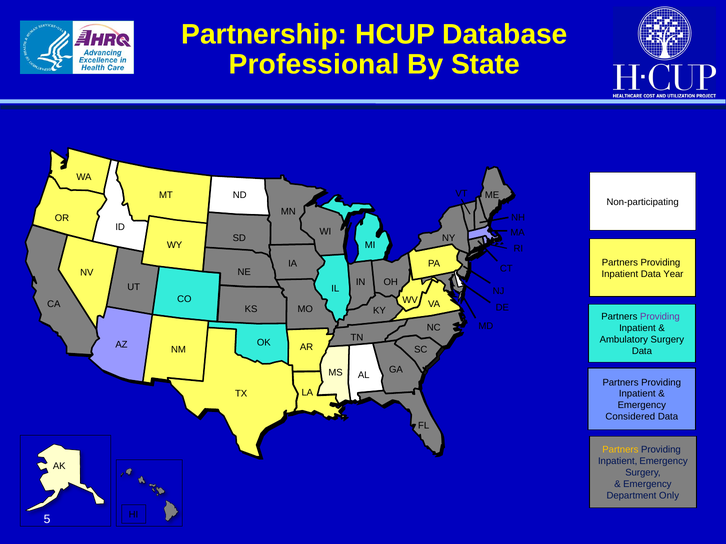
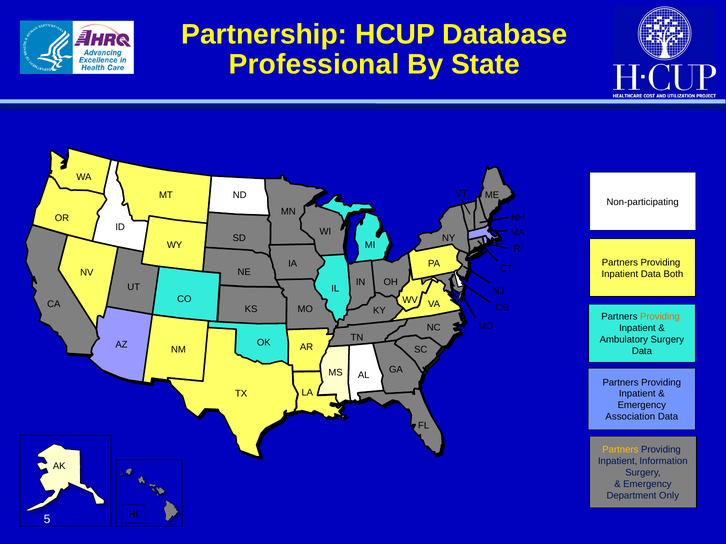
Year: Year -> Both (673, 274)
Providing colour: purple -> orange (660, 317)
Considered: Considered -> Association (630, 417)
Inpatient Emergency: Emergency -> Information (664, 462)
